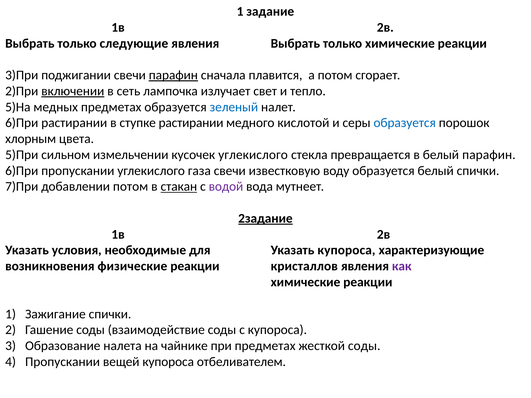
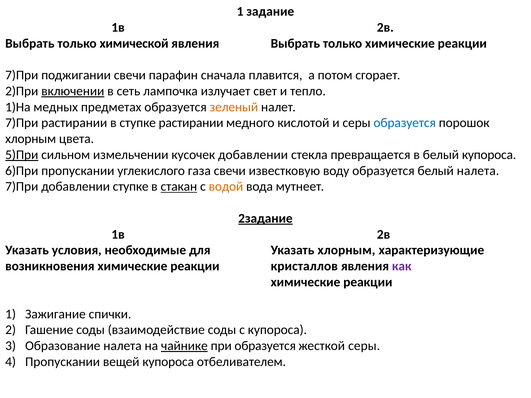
следующие: следующие -> химической (134, 43)
3)При: 3)При -> 7)При (22, 75)
парафин underline: present -> none (173, 75)
5)На: 5)На -> 1)На (18, 107)
зеленый colour: blue -> orange (234, 107)
6)При: 6)При -> 7)При (22, 123)
5)При underline: none -> present (22, 155)
кусочек углекислого: углекислого -> добавлении (253, 155)
белый парафин: парафин -> купороса (489, 155)
белый спички: спички -> налета (478, 171)
добавлении потом: потом -> ступке (131, 187)
водой colour: purple -> orange (226, 187)
Указать купороса: купороса -> хлорным (346, 250)
возникновения физические: физические -> химические (132, 266)
чайнике underline: none -> present (184, 346)
при предметах: предметах -> образуется (265, 346)
жесткой соды: соды -> серы (364, 346)
